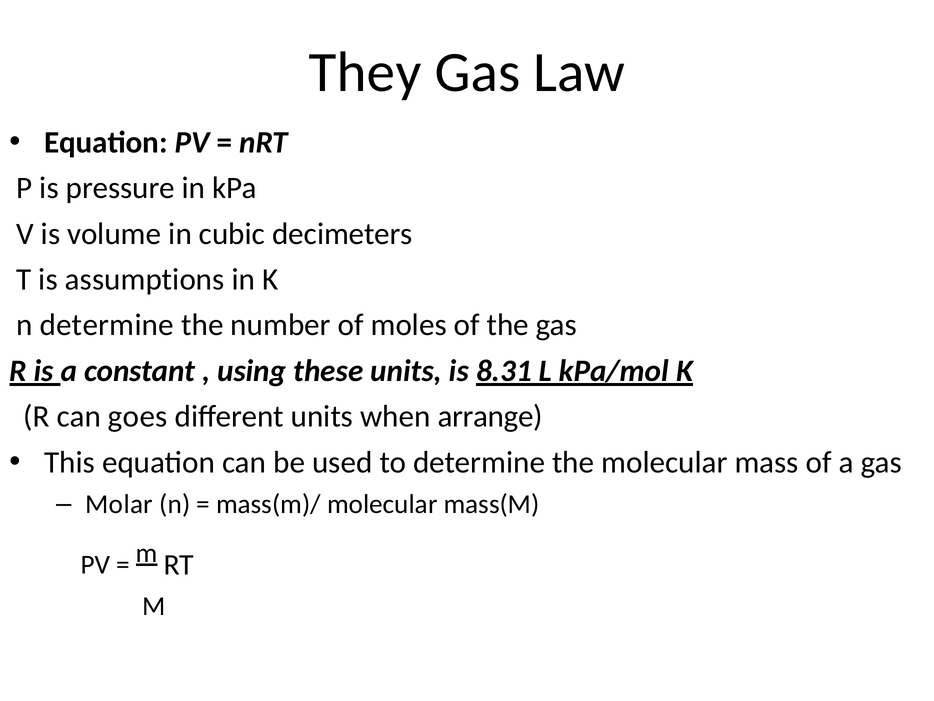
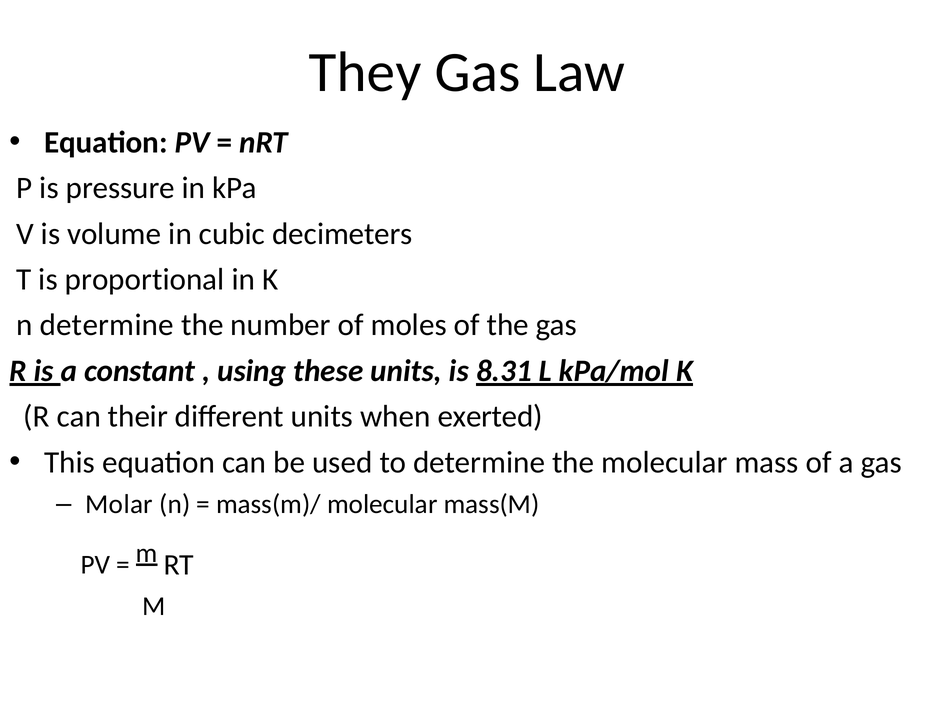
assumptions: assumptions -> proportional (145, 279)
goes: goes -> their (138, 416)
arrange: arrange -> exerted (490, 416)
